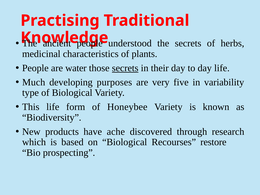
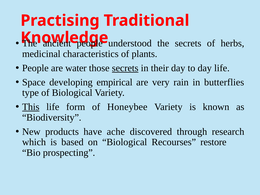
Much: Much -> Space (34, 82)
purposes: purposes -> empirical (115, 82)
five: five -> rain (181, 82)
variability: variability -> butterflies (224, 82)
This underline: none -> present (31, 107)
